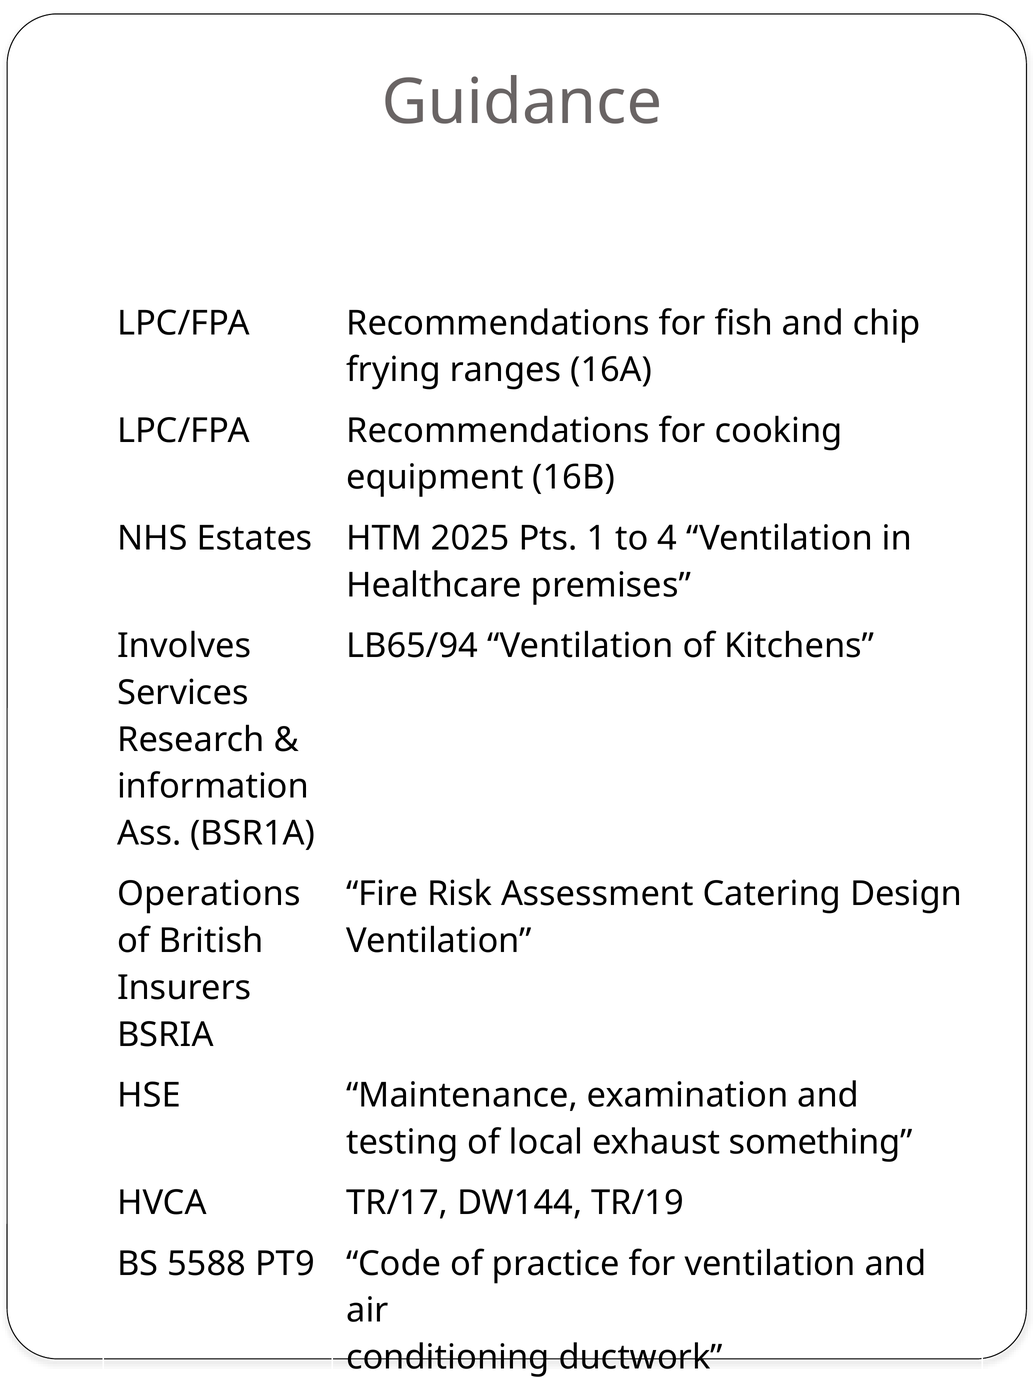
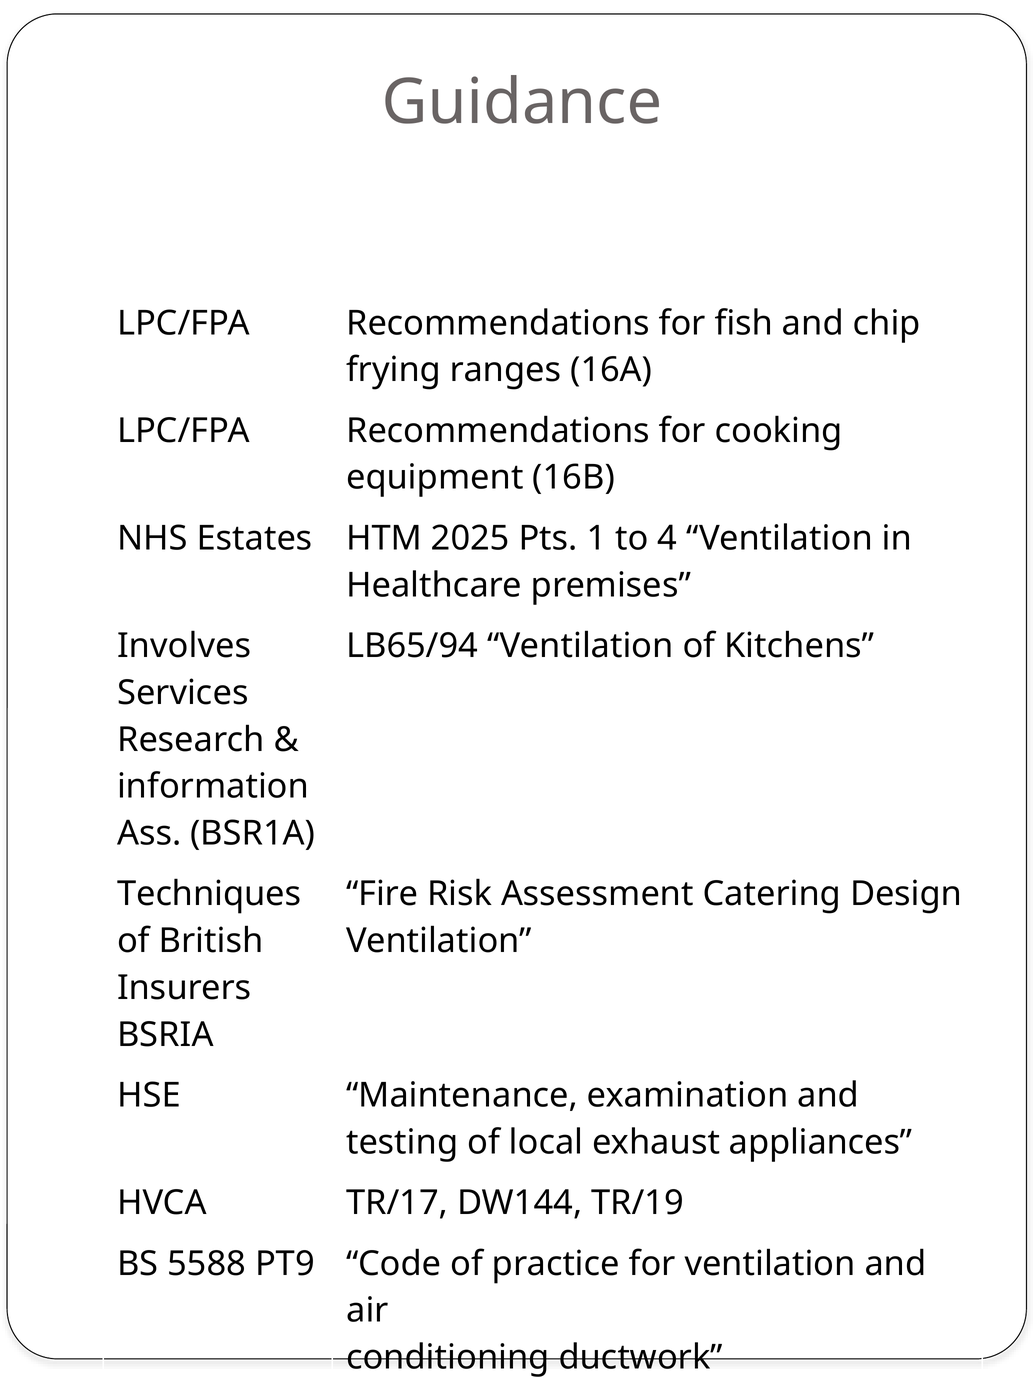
Operations: Operations -> Techniques (209, 895)
something: something -> appliances (821, 1143)
